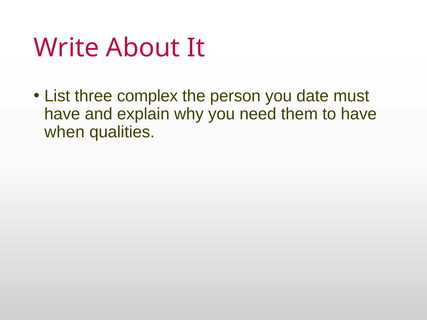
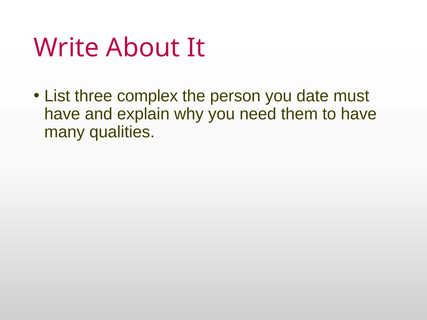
when: when -> many (65, 132)
